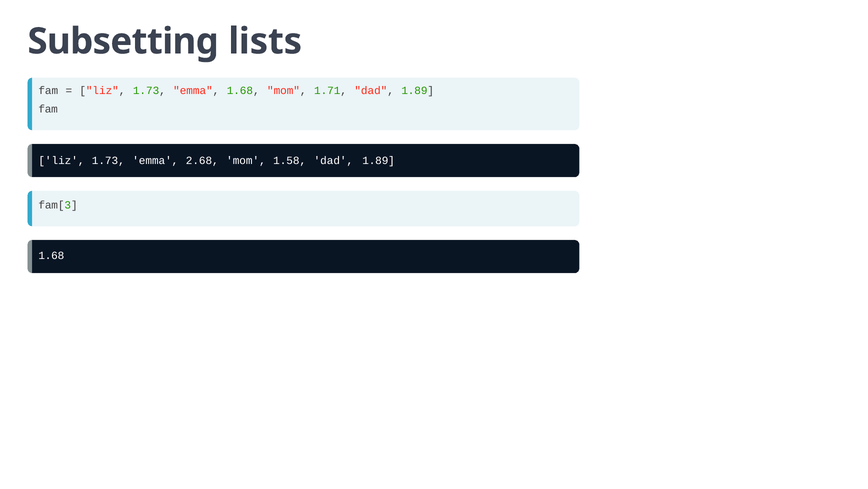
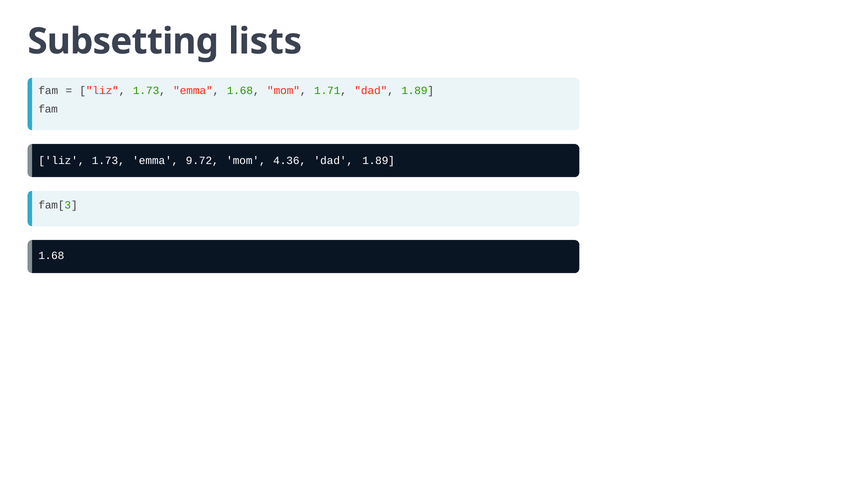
2.68: 2.68 -> 9.72 (202, 161)
1.58: 1.58 -> 4.36 (290, 161)
